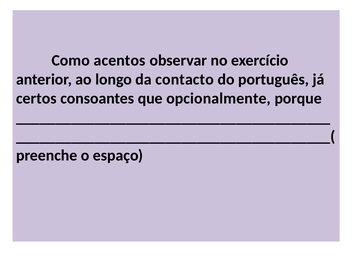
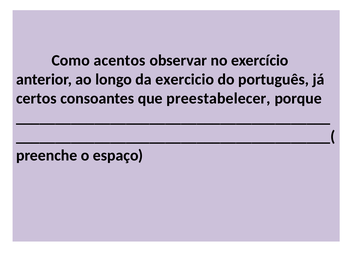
contacto: contacto -> exercicio (185, 79)
opcionalmente: opcionalmente -> preestabelecer (219, 98)
